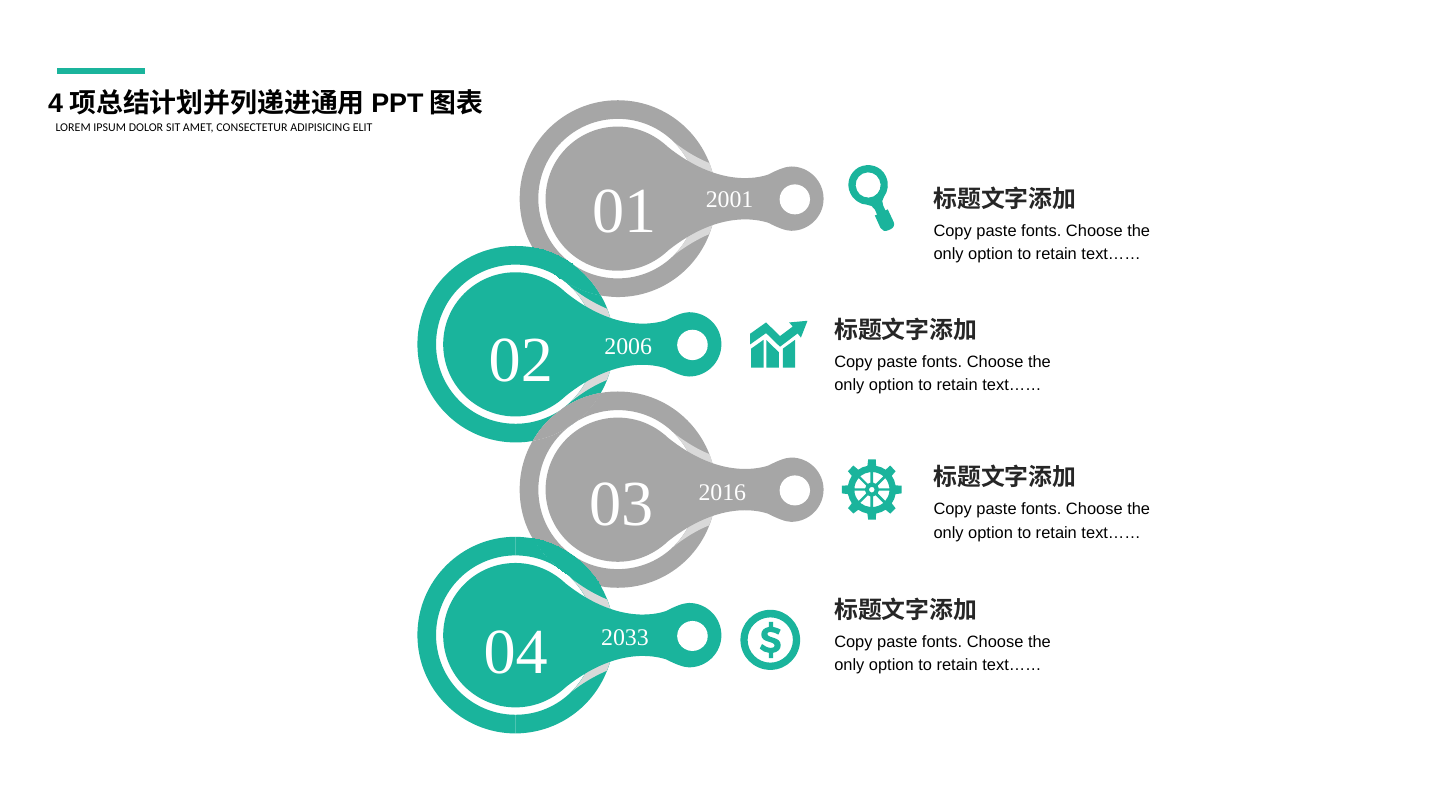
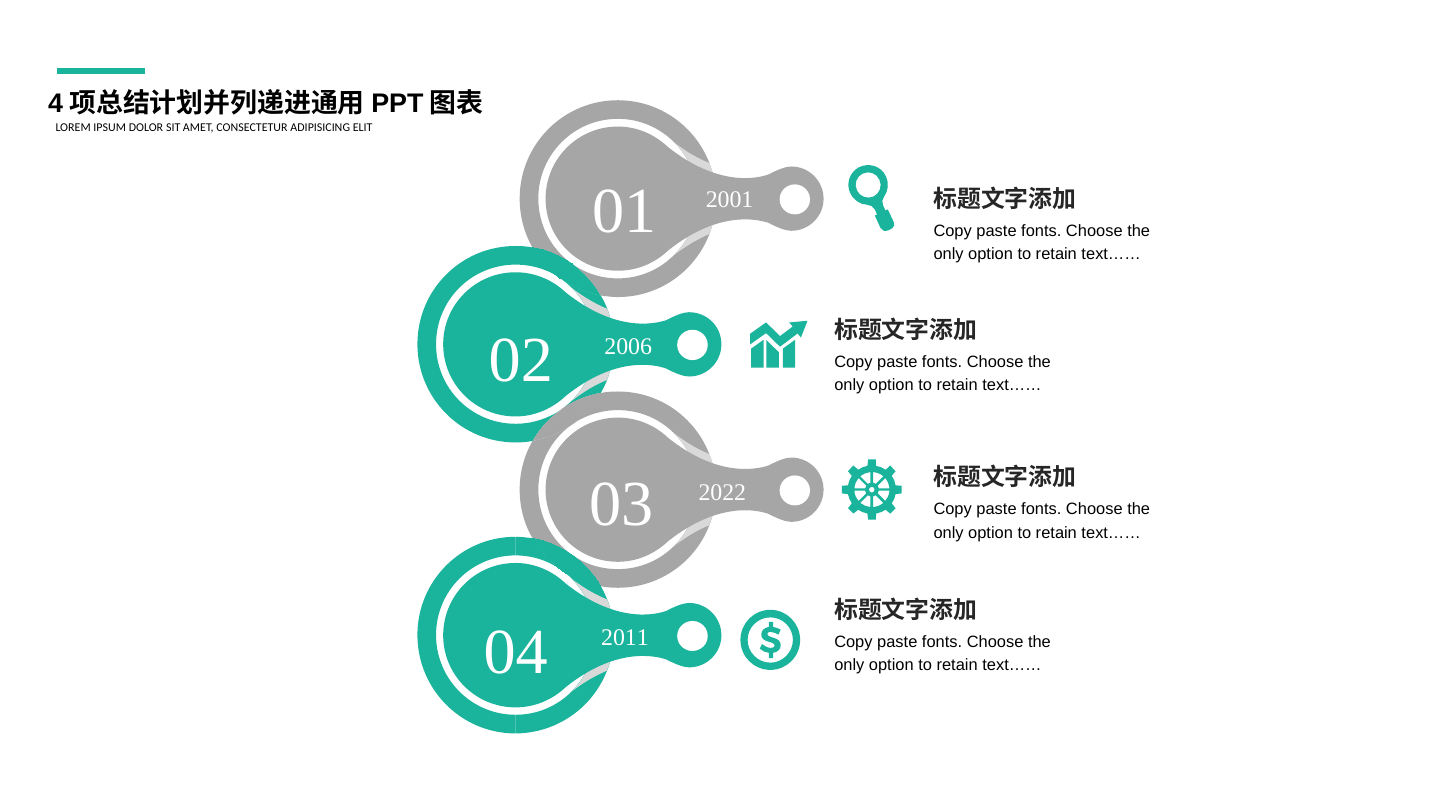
2016: 2016 -> 2022 (722, 493)
2033: 2033 -> 2011 (625, 637)
